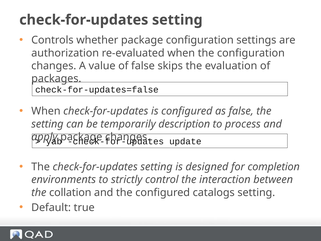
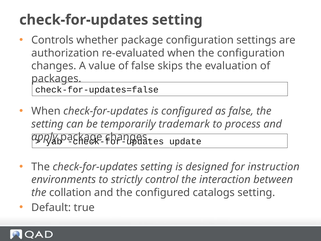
description: description -> trademark (184, 124)
completion: completion -> instruction (274, 167)
